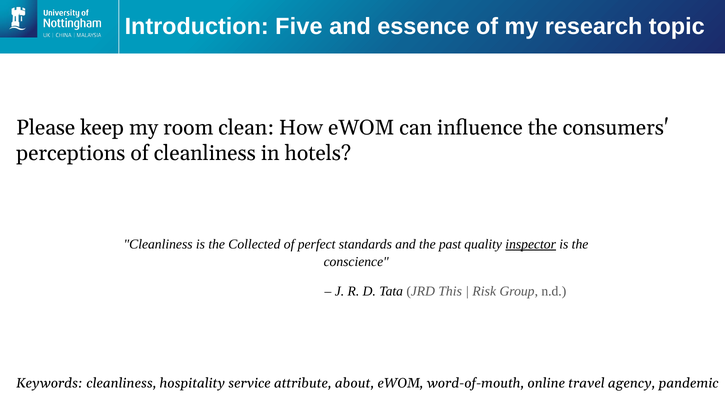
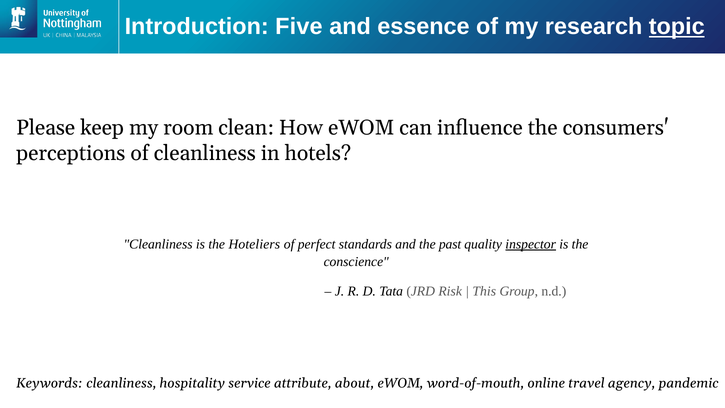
topic underline: none -> present (677, 26)
Collected: Collected -> Hoteliers (254, 244)
This: This -> Risk (450, 291)
Risk: Risk -> This (484, 291)
